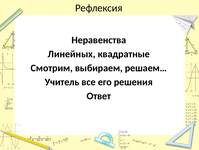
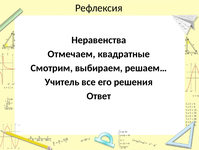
Линейных: Линейных -> Отмечаем (72, 54)
